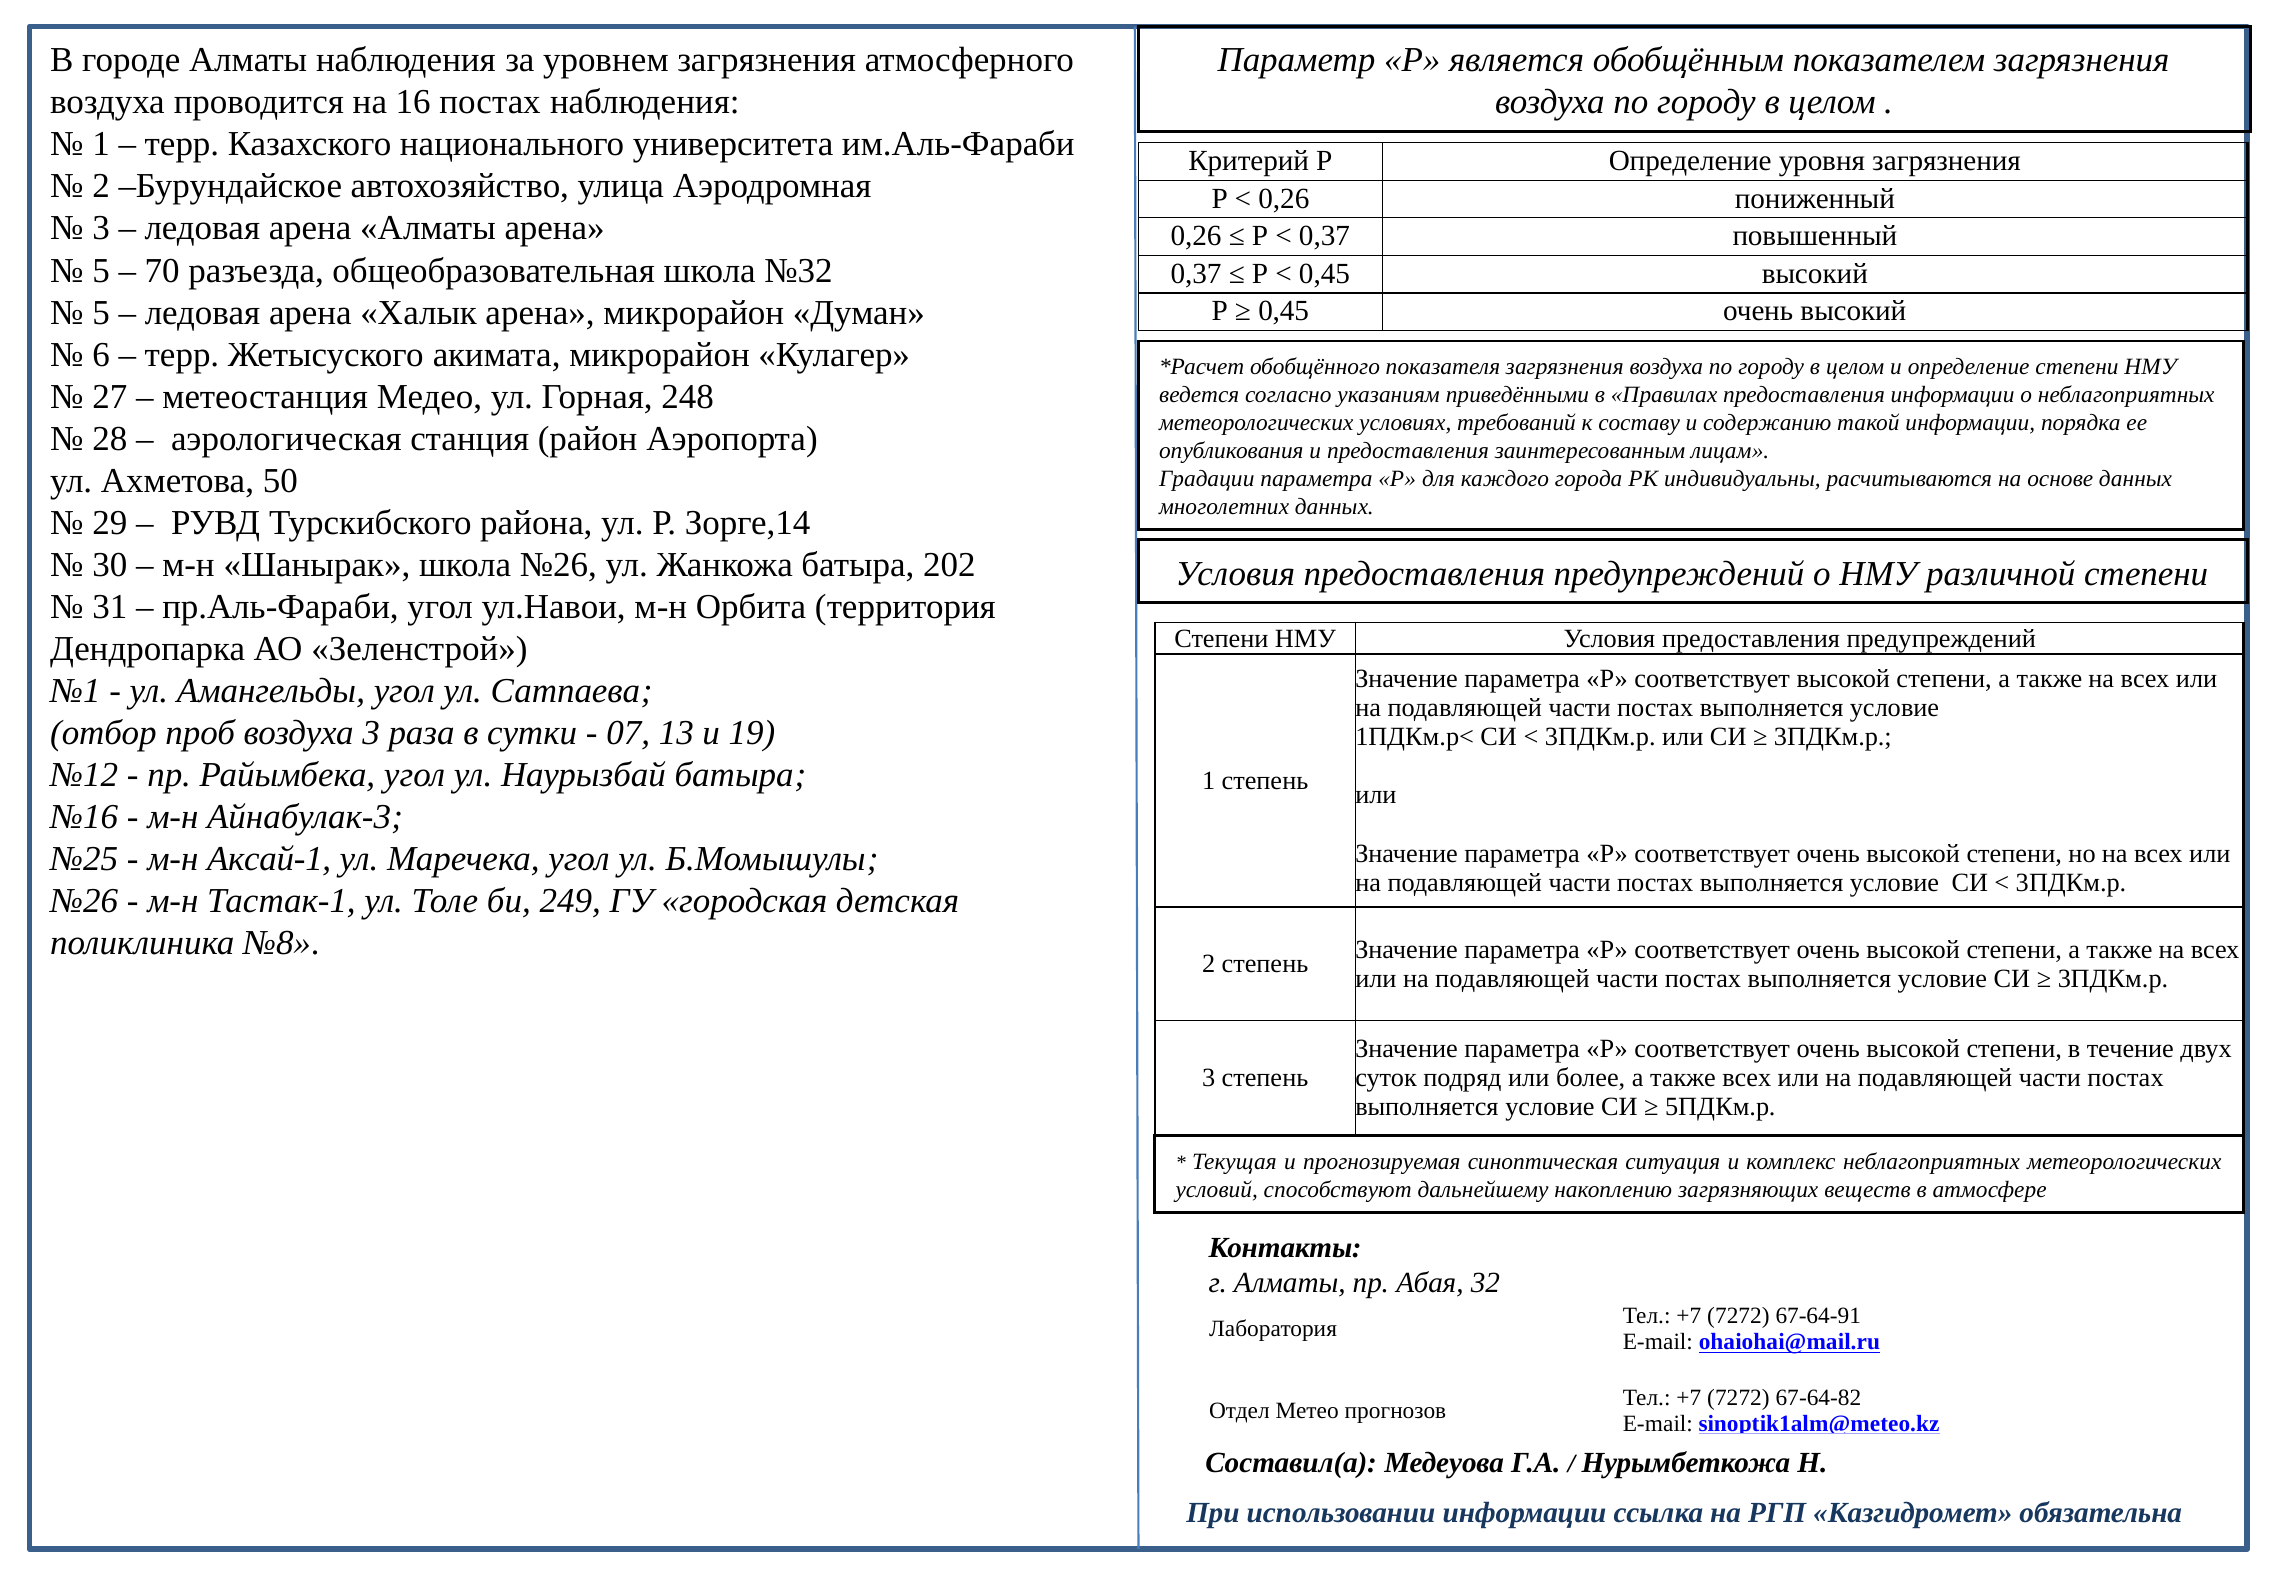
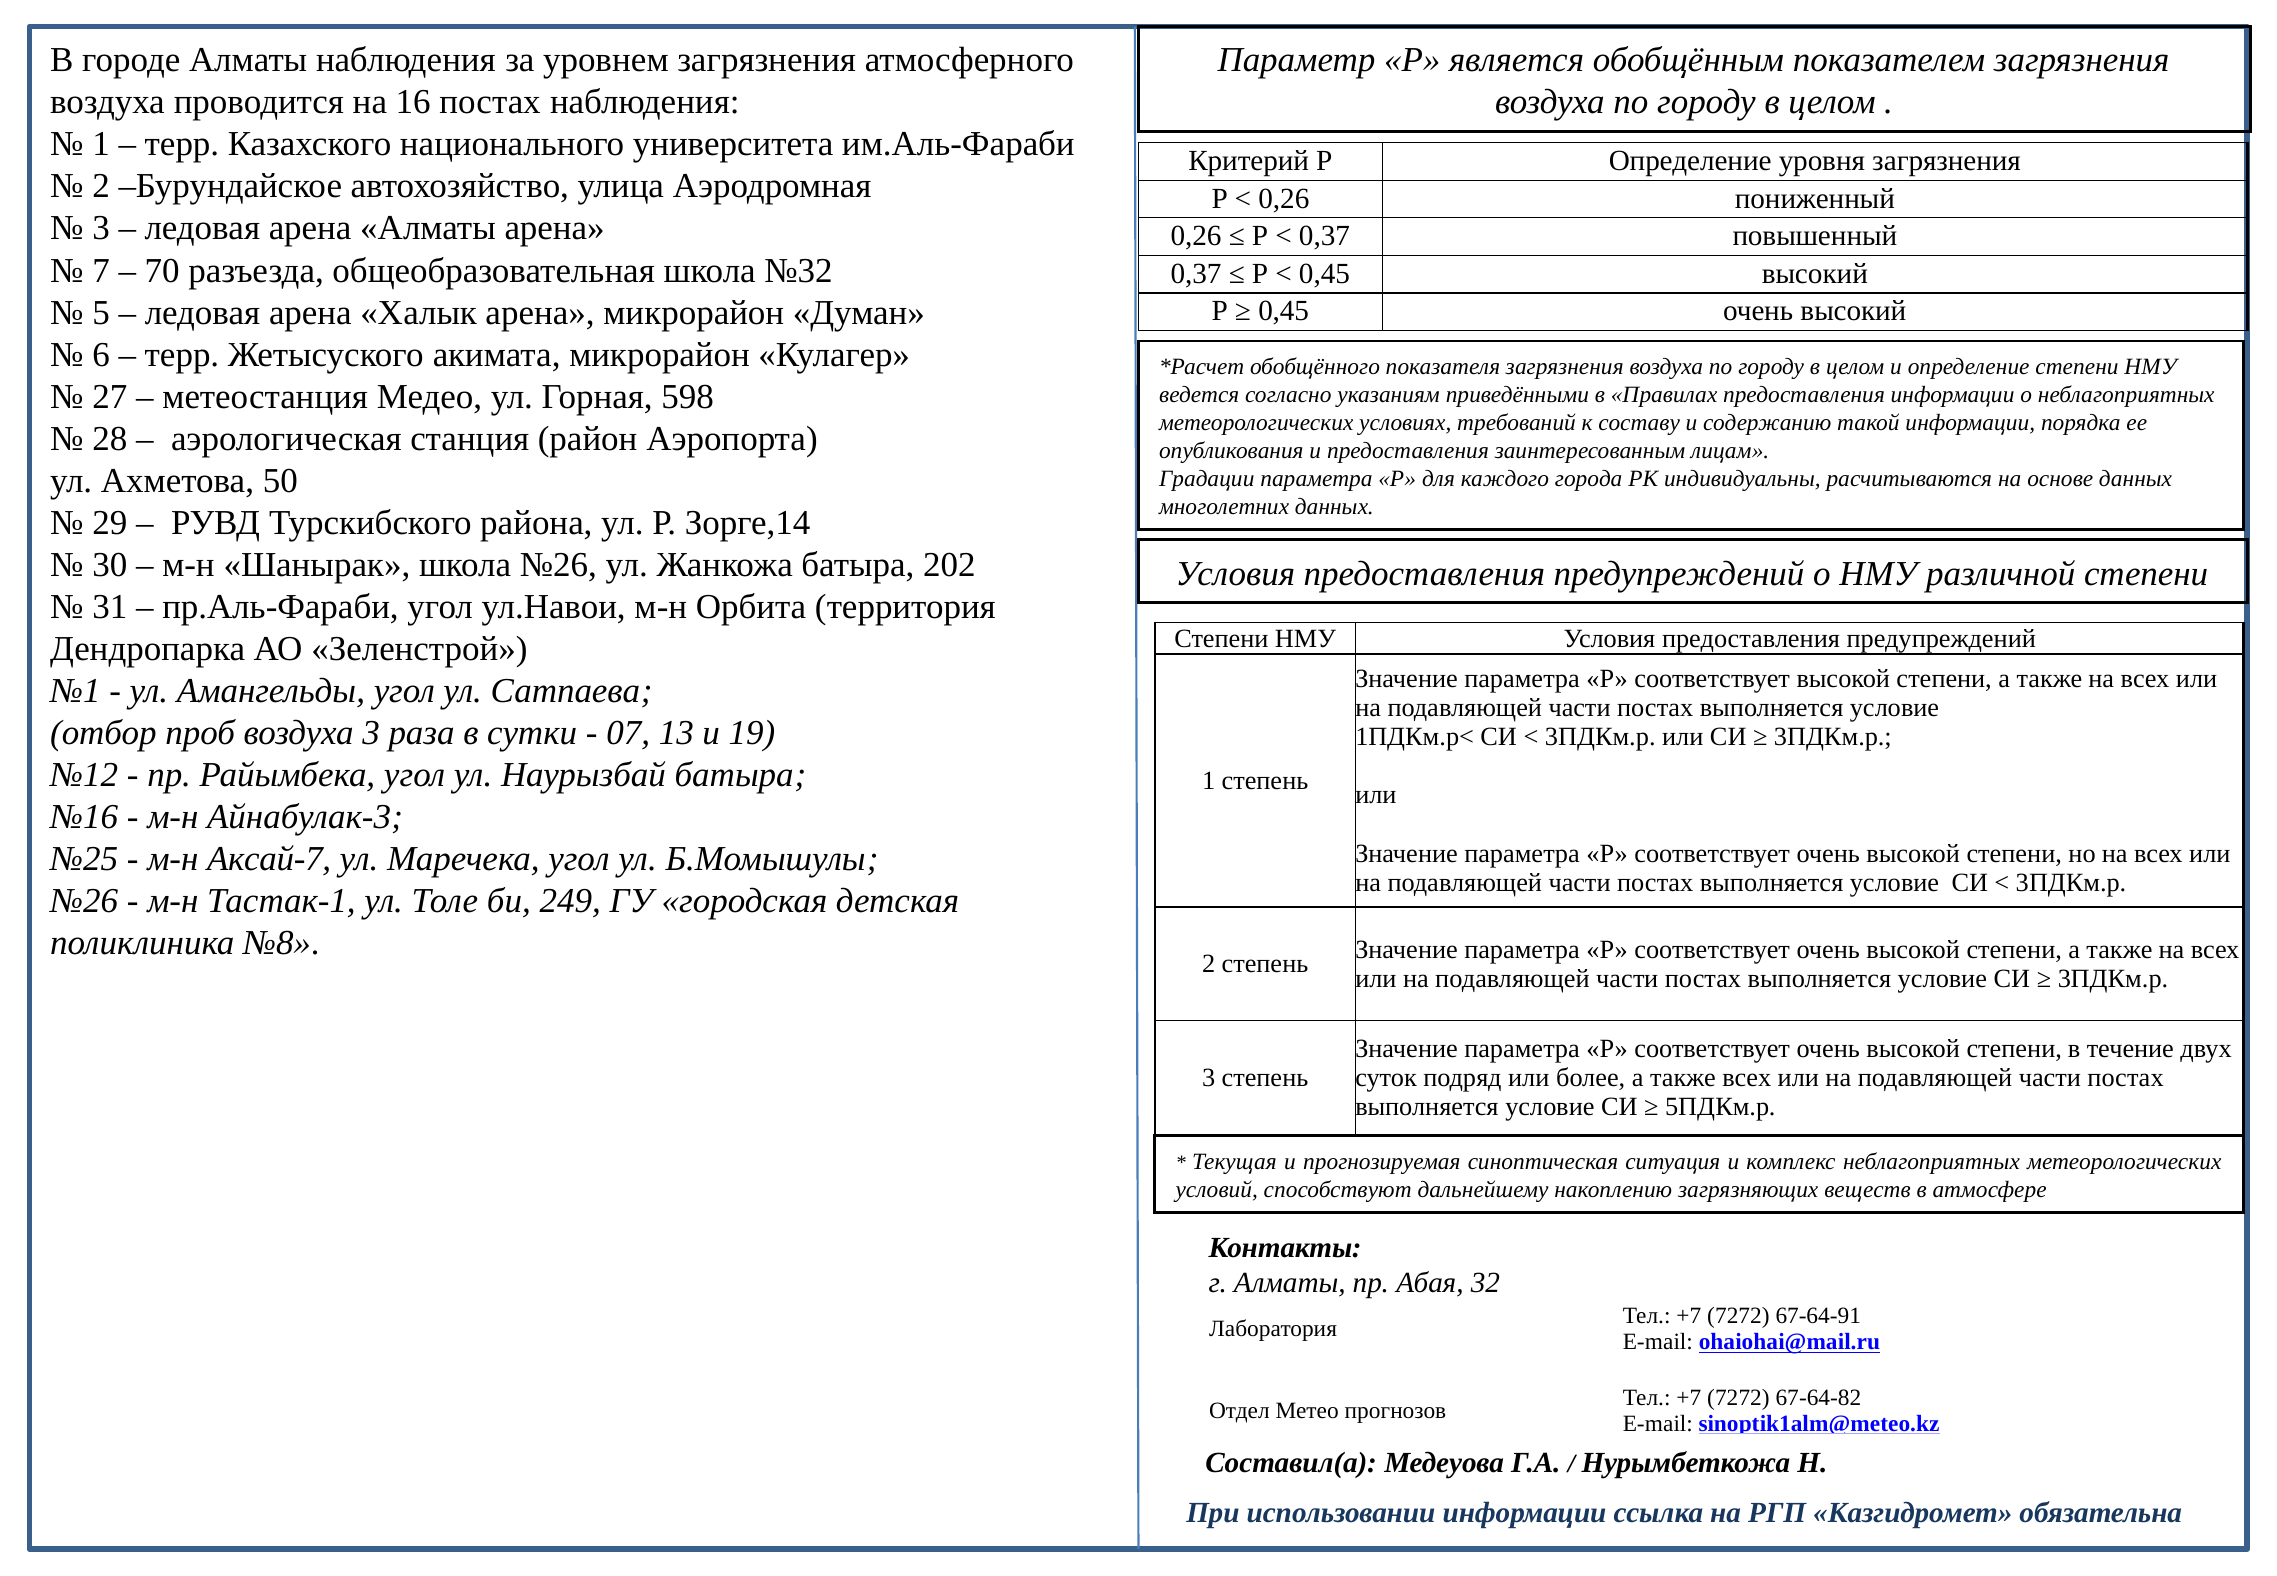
5: 5 -> 7 (101, 271)
248: 248 -> 598 (688, 397)
Аксай-1: Аксай-1 -> Аксай-7 (269, 859)
